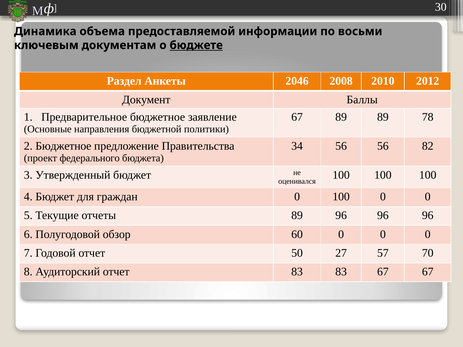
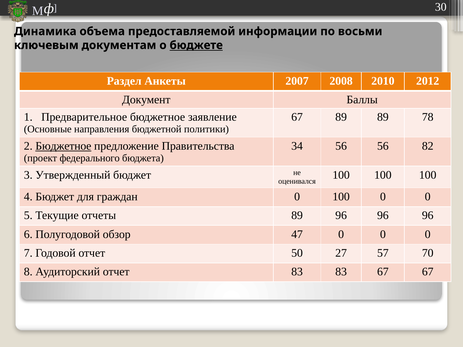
2046: 2046 -> 2007 (297, 81)
Бюджетное underline: none -> present (63, 146)
60: 60 -> 47 (297, 234)
